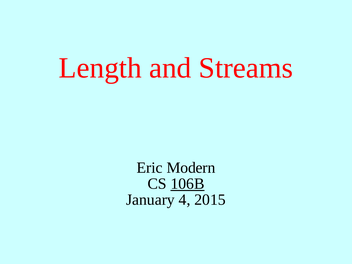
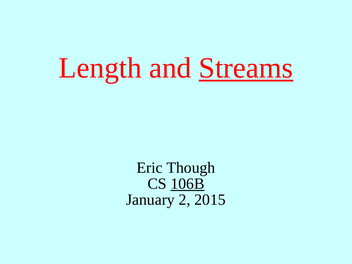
Streams underline: none -> present (246, 68)
Modern: Modern -> Though (191, 168)
4: 4 -> 2 (185, 200)
